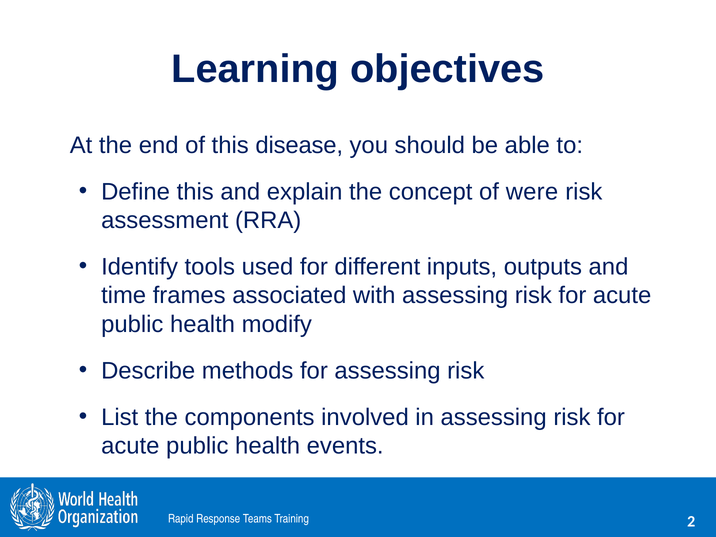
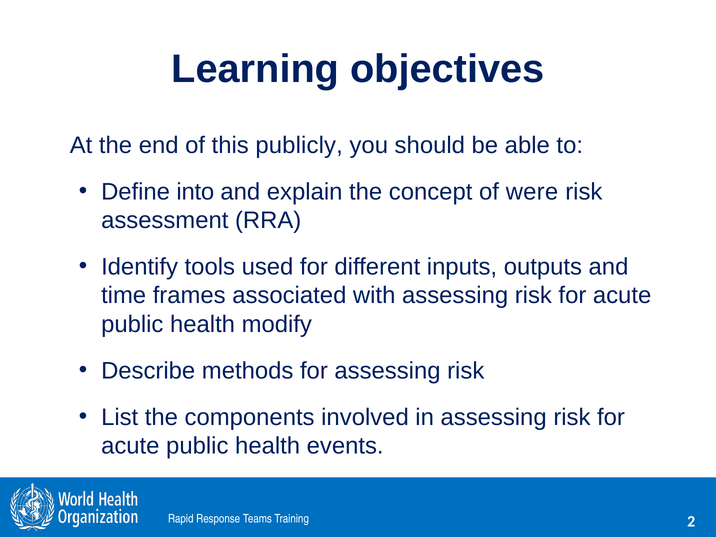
disease: disease -> publicly (299, 145)
Define this: this -> into (195, 192)
